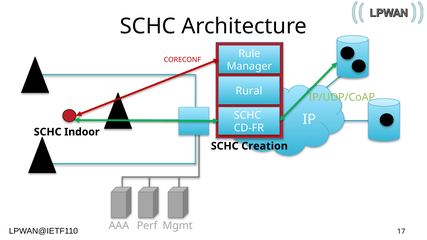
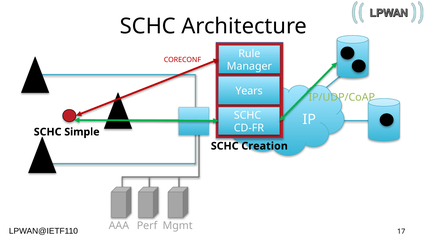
Rural: Rural -> Years (249, 91)
Indoor: Indoor -> Simple (82, 132)
